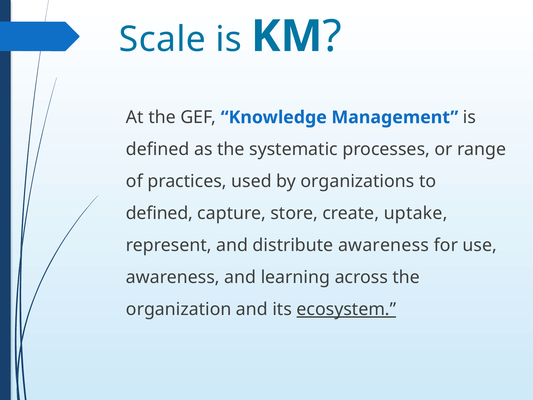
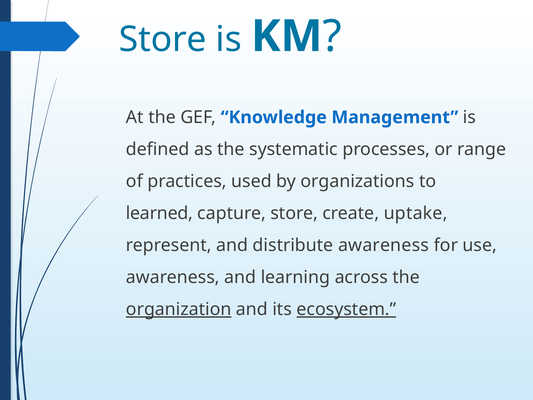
Scale: Scale -> Store (163, 39)
defined: defined -> learned (159, 213)
organization underline: none -> present (179, 309)
